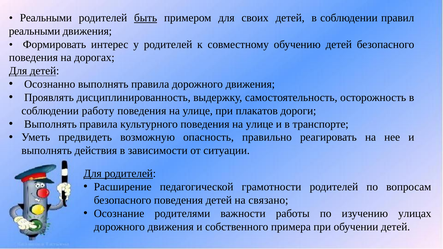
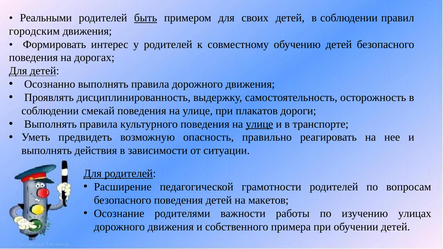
реальными: реальными -> городским (34, 31)
работу: работу -> смекай (98, 111)
улице underline: none -> present (260, 124)
связано: связано -> макетов (268, 200)
